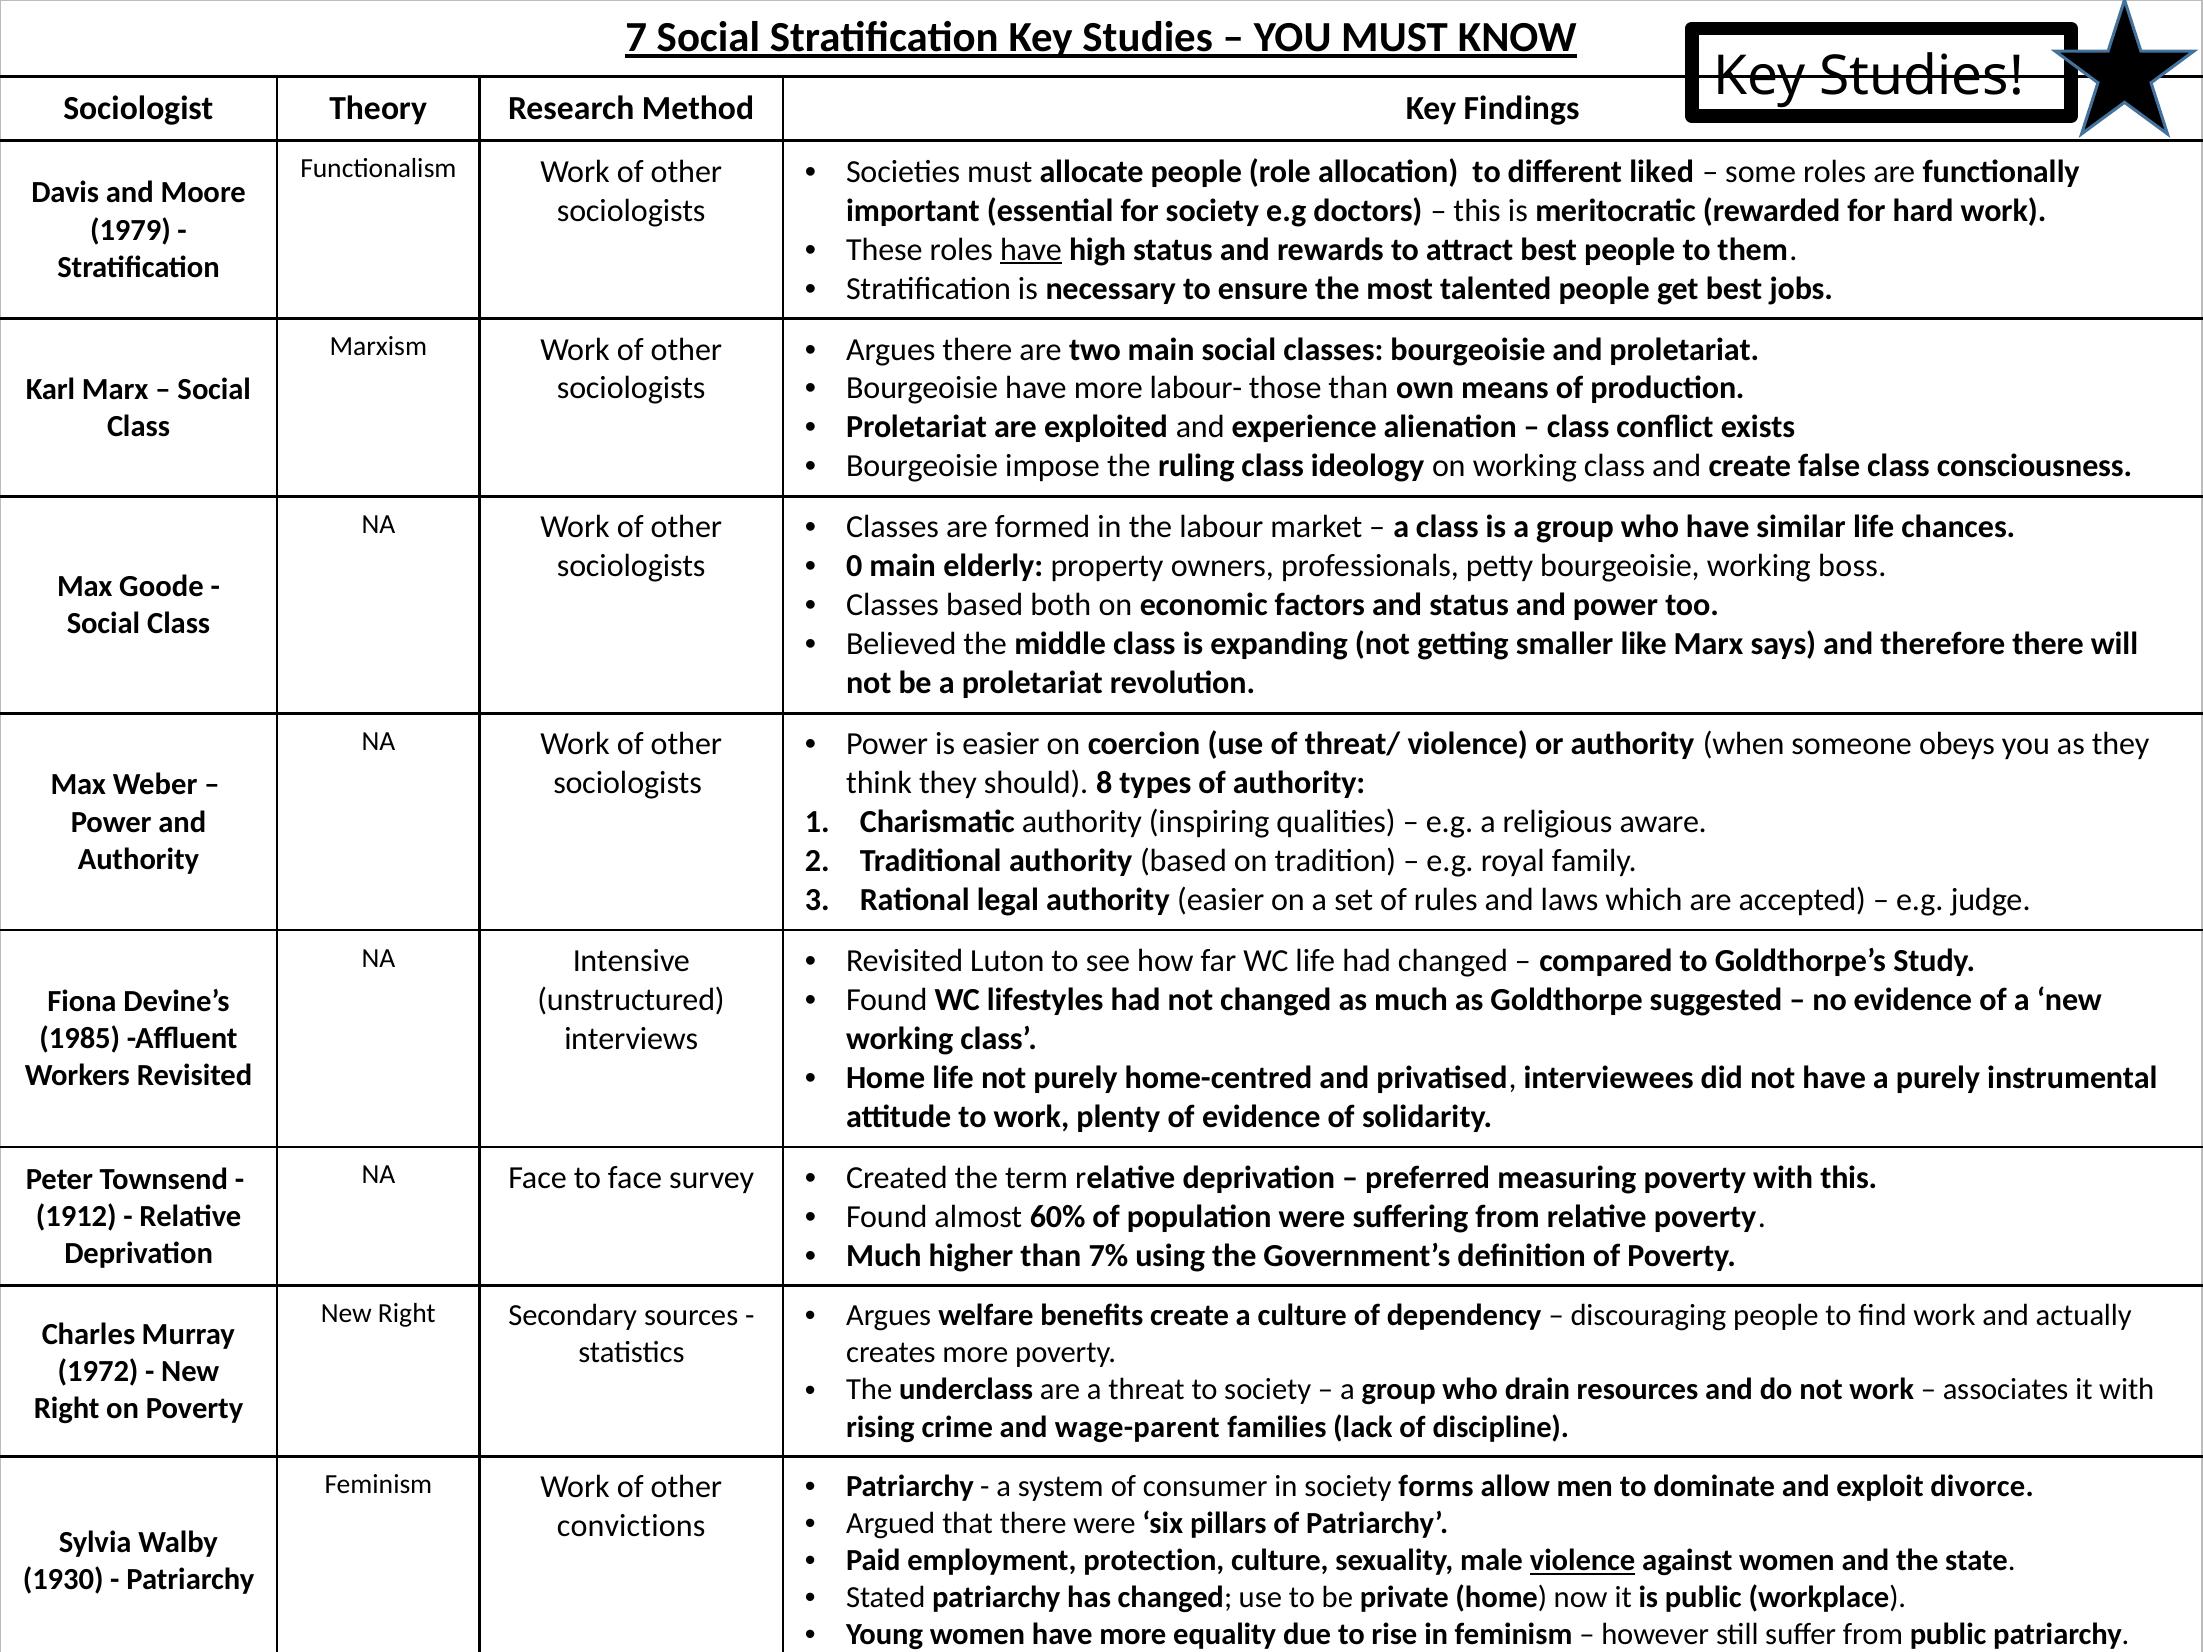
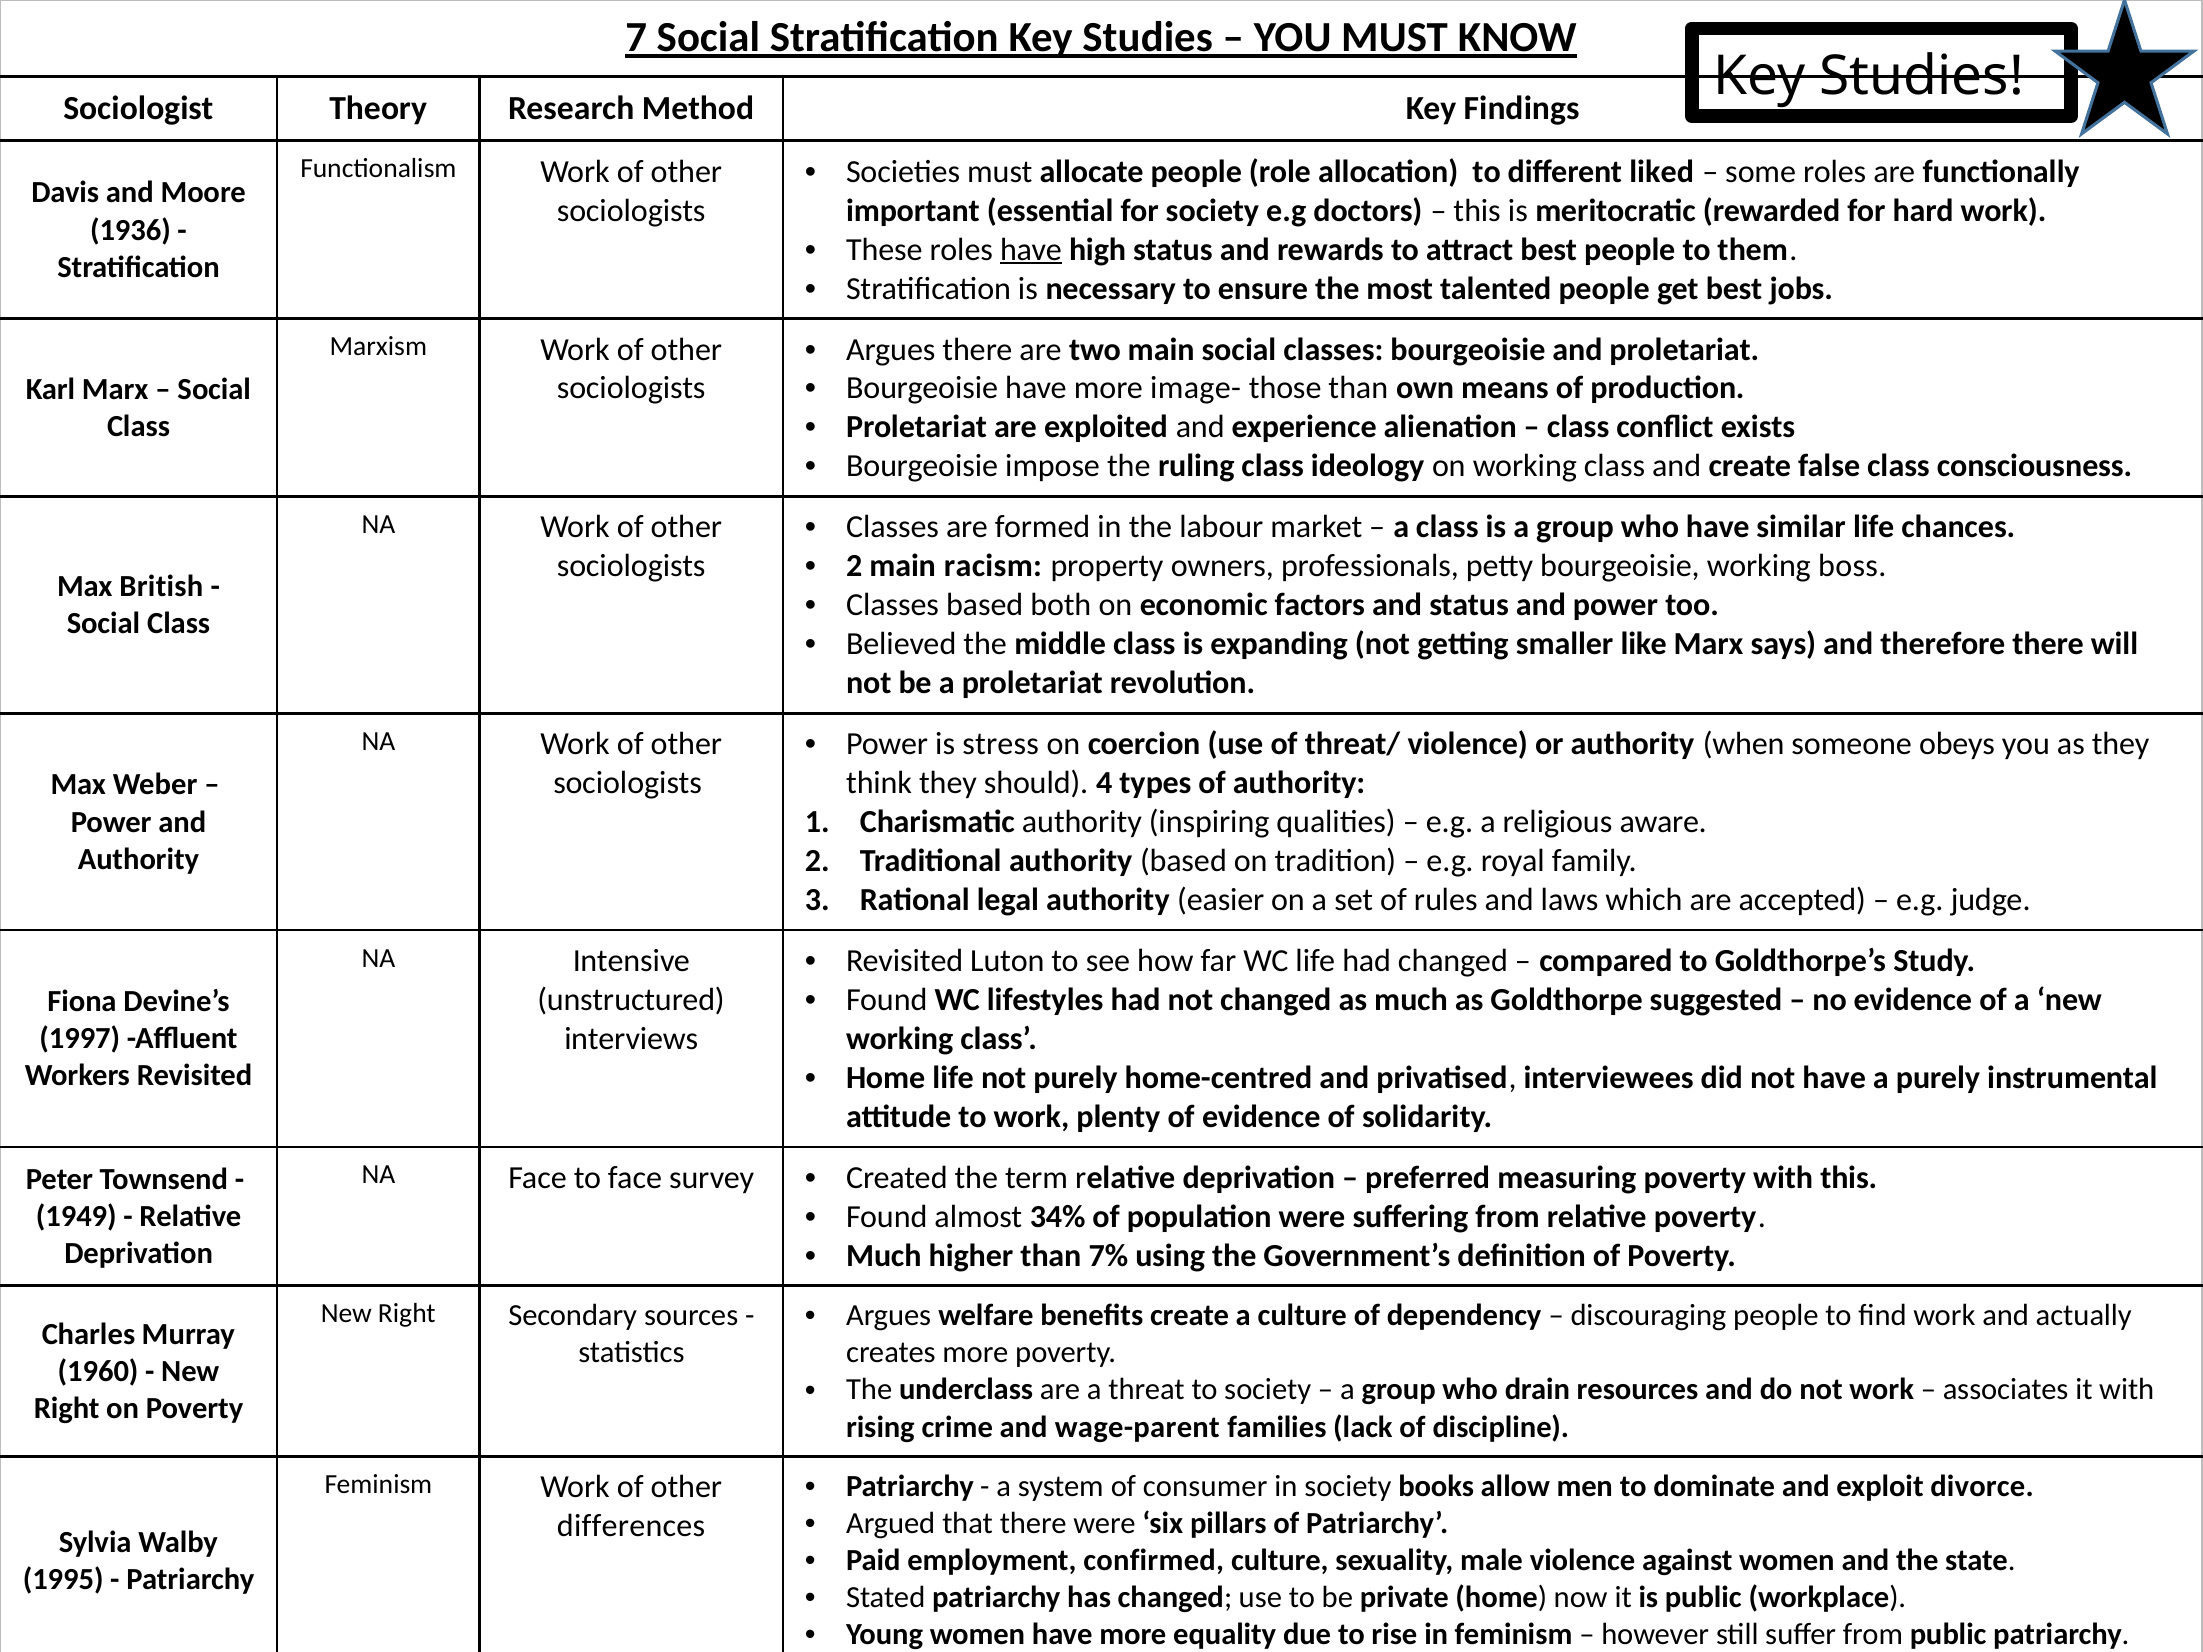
1979: 1979 -> 1936 (130, 230)
labour-: labour- -> image- (1196, 388)
0: 0 -> 2 (854, 566)
elderly: elderly -> racism (993, 566)
Goode: Goode -> British (161, 587)
is easier: easier -> stress (1001, 744)
8: 8 -> 4 (1104, 783)
1985: 1985 -> 1997 (80, 1039)
60%: 60% -> 34% (1058, 1217)
1912: 1912 -> 1949 (76, 1217)
1972: 1972 -> 1960 (98, 1372)
forms: forms -> books (1436, 1486)
convictions: convictions -> differences (631, 1526)
protection: protection -> confirmed (1154, 1561)
violence underline: present -> none (1583, 1561)
1930: 1930 -> 1995 (63, 1579)
